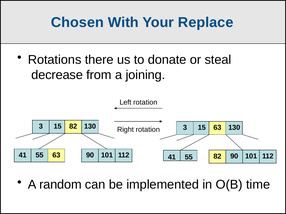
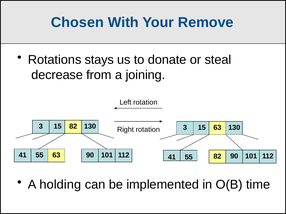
Replace: Replace -> Remove (206, 23)
there: there -> stays (99, 60)
random: random -> holding (60, 185)
